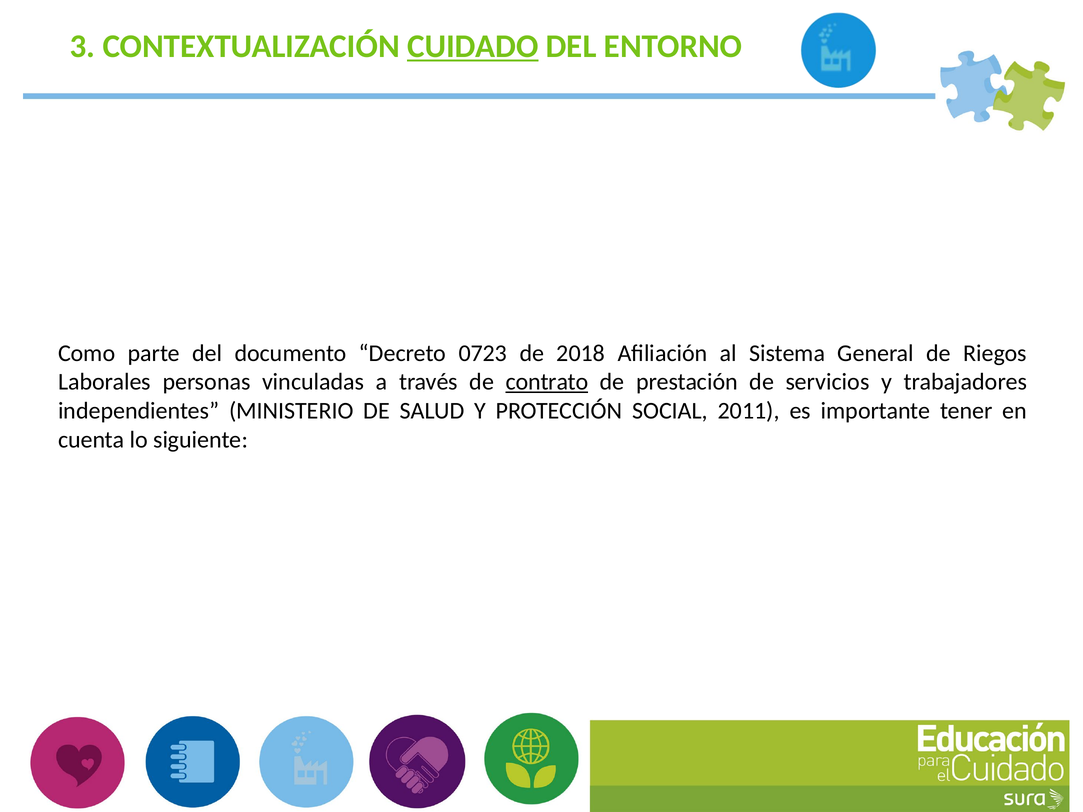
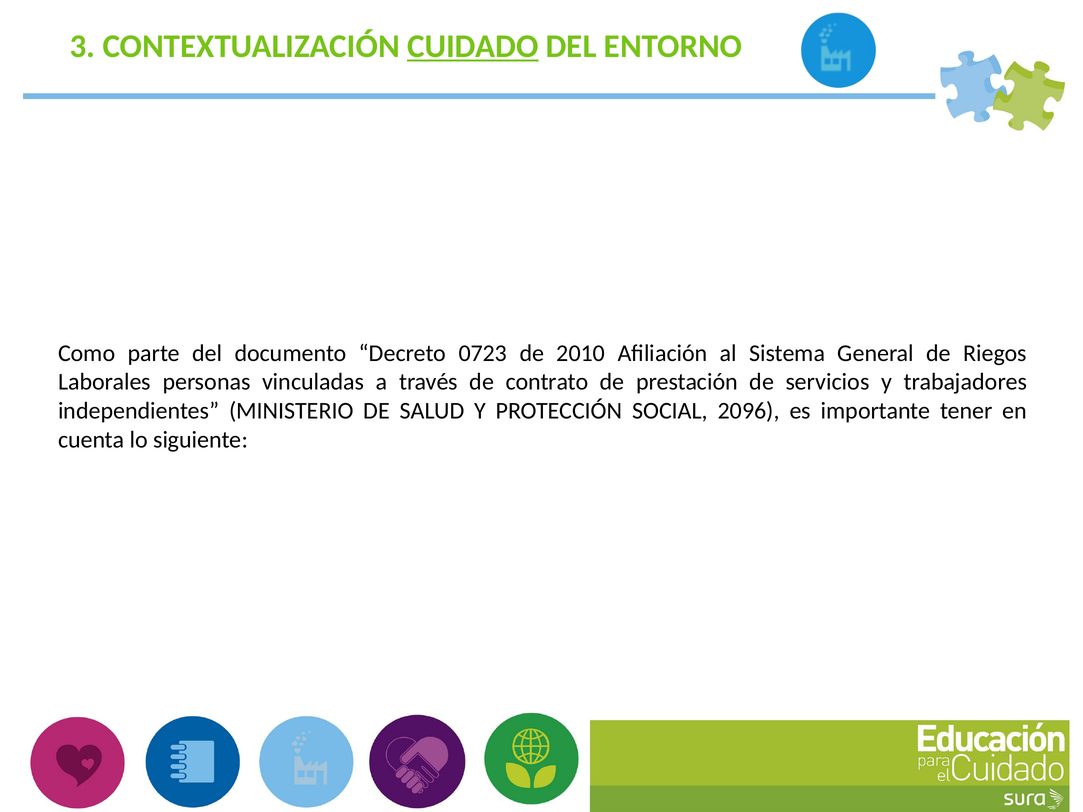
2018: 2018 -> 2010 (581, 353)
contrato underline: present -> none (547, 382)
2011: 2011 -> 2096 (749, 411)
